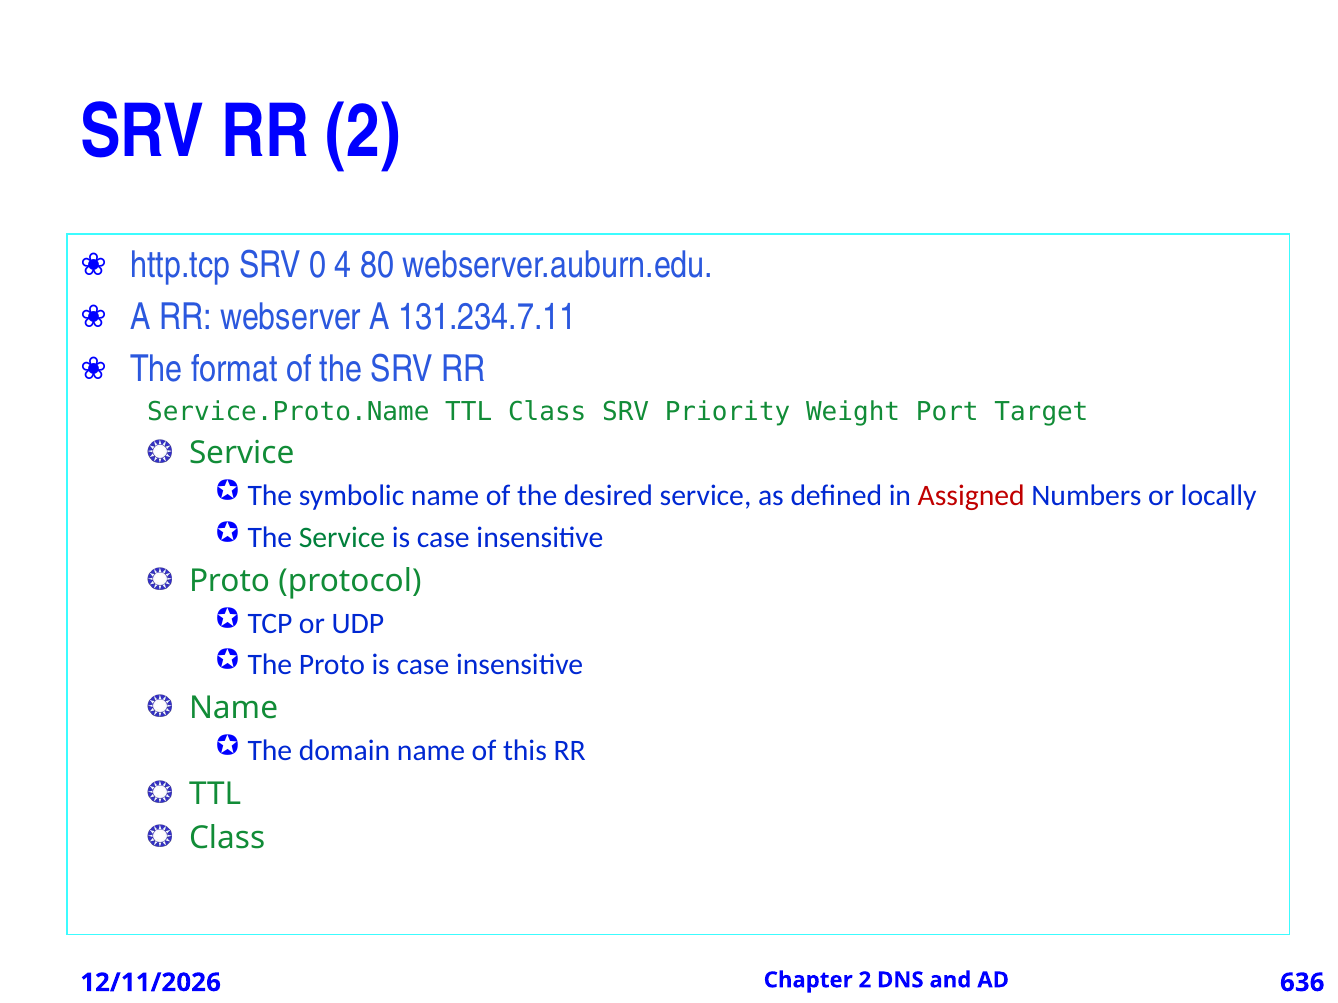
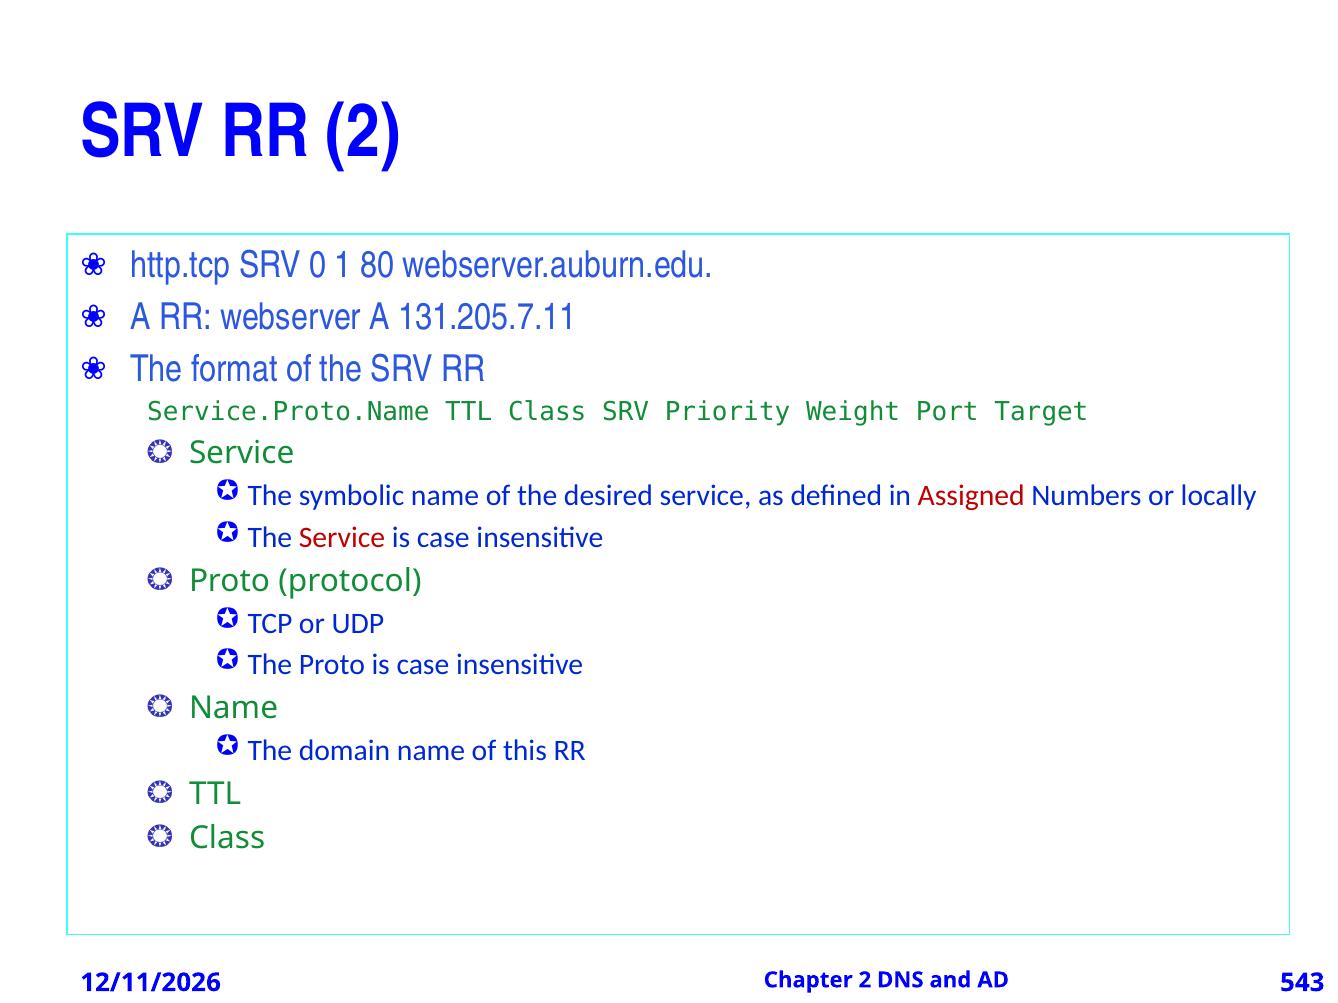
4: 4 -> 1 (343, 266)
131.234.7.11: 131.234.7.11 -> 131.205.7.11 (488, 318)
Service colour: green -> red (342, 538)
636: 636 -> 543 (1302, 983)
